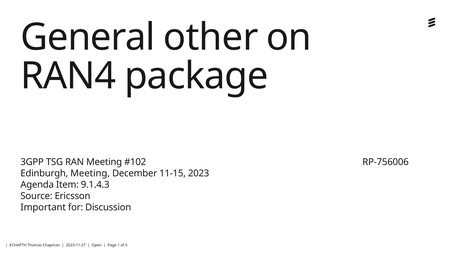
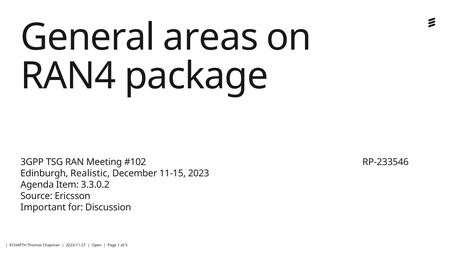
other: other -> areas (211, 37)
RP-756006: RP-756006 -> RP-233546 (386, 162)
Edinburgh Meeting: Meeting -> Realistic (90, 173)
9.1.4.3: 9.1.4.3 -> 3.3.0.2 (95, 185)
